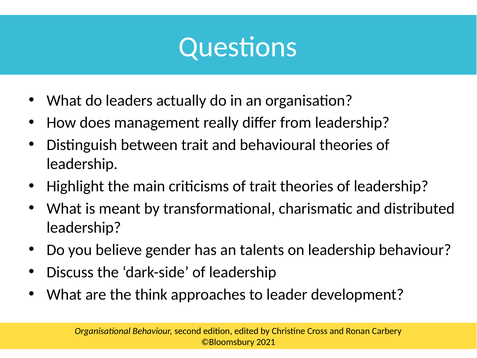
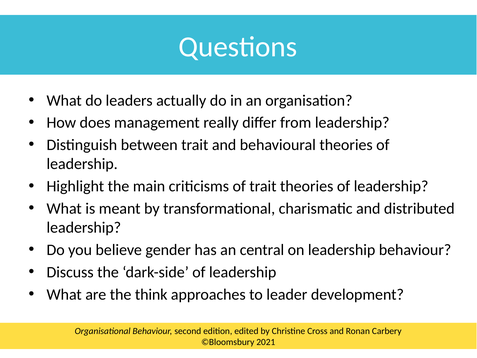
talents: talents -> central (262, 250)
